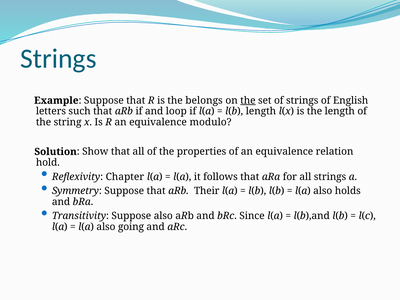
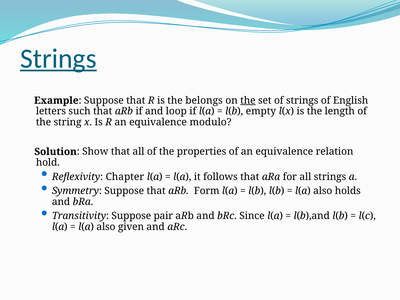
Strings underline: none -> present (58, 59)
l(b length: length -> empty (261, 111)
Their: Their -> Form (207, 191)
Suppose also: also -> pair (163, 216)
going: going -> given (131, 227)
